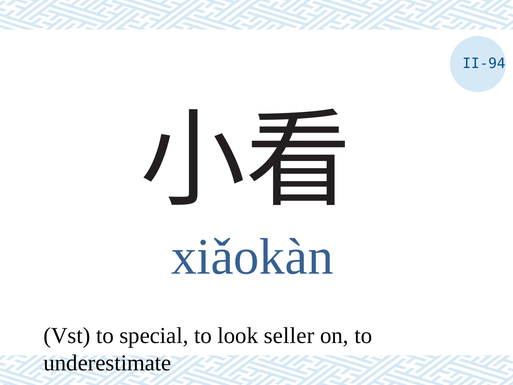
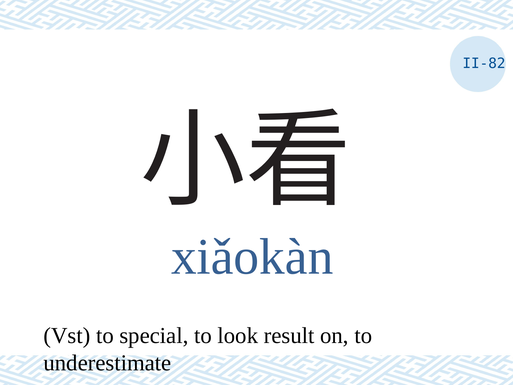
II-94: II-94 -> II-82 (484, 63)
seller: seller -> result (289, 335)
